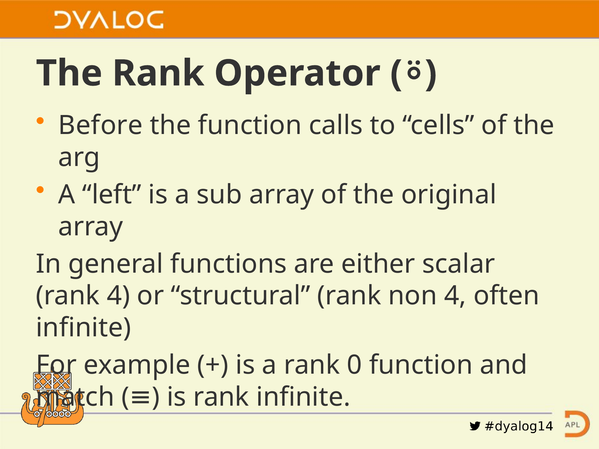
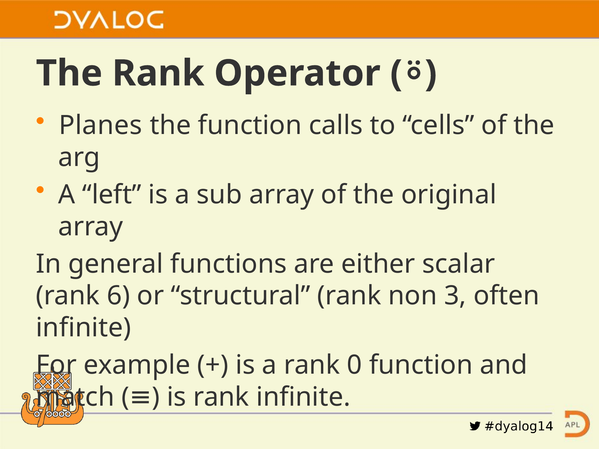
Before: Before -> Planes (101, 126)
rank 4: 4 -> 6 (118, 296)
non 4: 4 -> 3 (455, 296)
